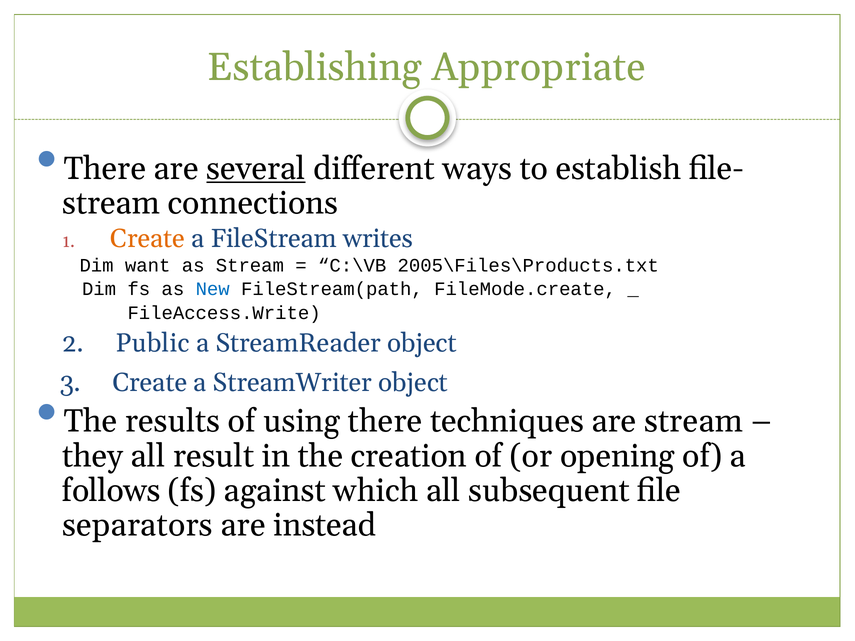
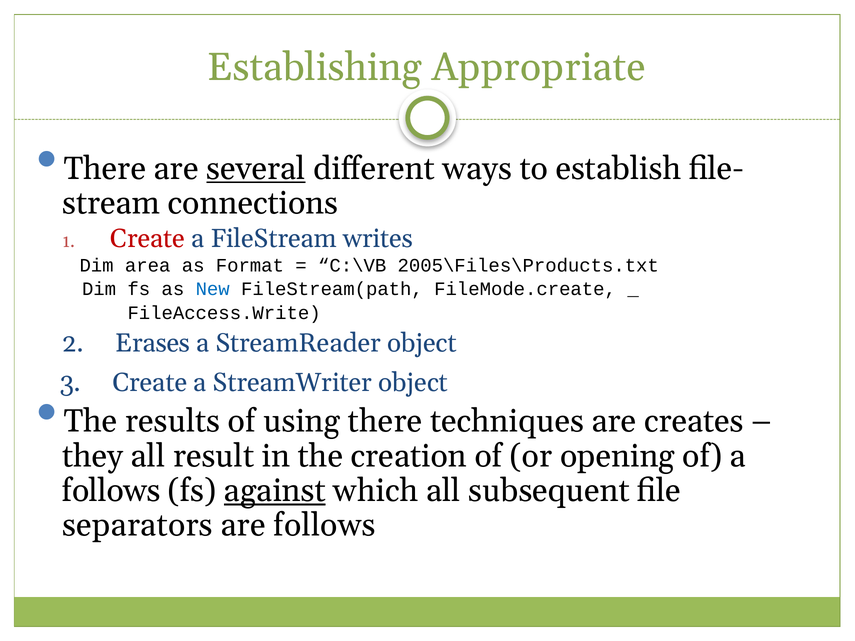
Create colour: orange -> red (148, 239)
want: want -> area (148, 265)
as Stream: Stream -> Format (250, 265)
Public: Public -> Erases (153, 343)
are stream: stream -> creates (694, 421)
against underline: none -> present (275, 491)
are instead: instead -> follows (325, 526)
